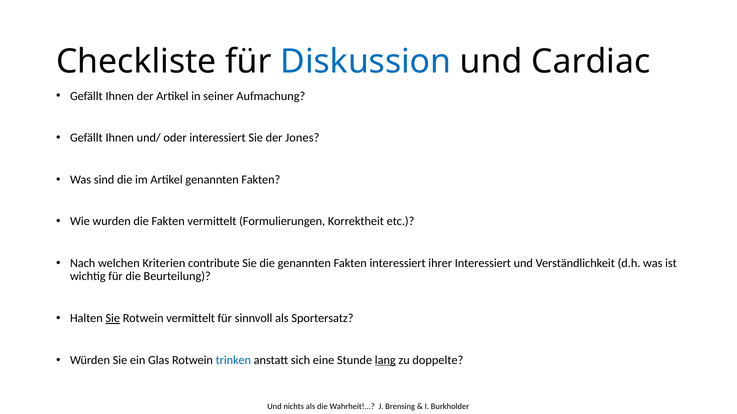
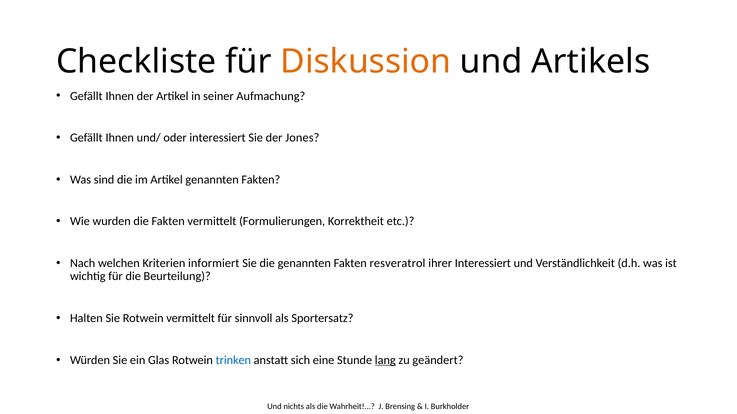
Diskussion colour: blue -> orange (366, 62)
Cardiac: Cardiac -> Artikels (591, 62)
contribute: contribute -> informiert (214, 264)
Fakten interessiert: interessiert -> resveratrol (398, 264)
Sie underline: present -> none (113, 319)
doppelte: doppelte -> geändert (438, 361)
